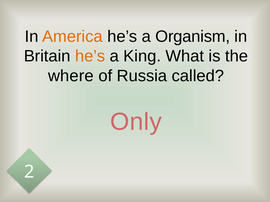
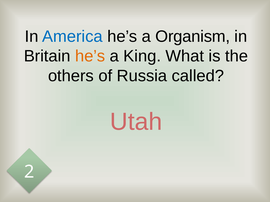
America colour: orange -> blue (72, 36)
where: where -> others (71, 76)
Only: Only -> Utah (136, 122)
